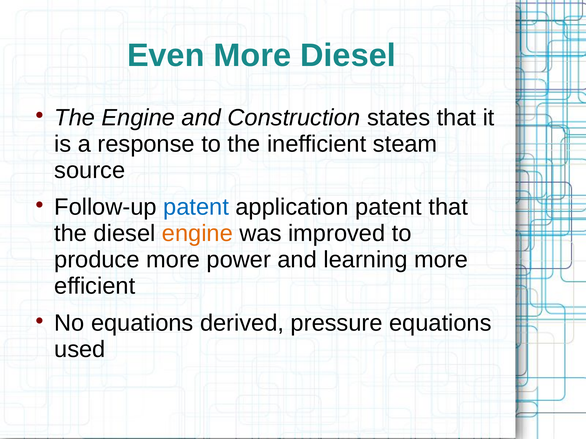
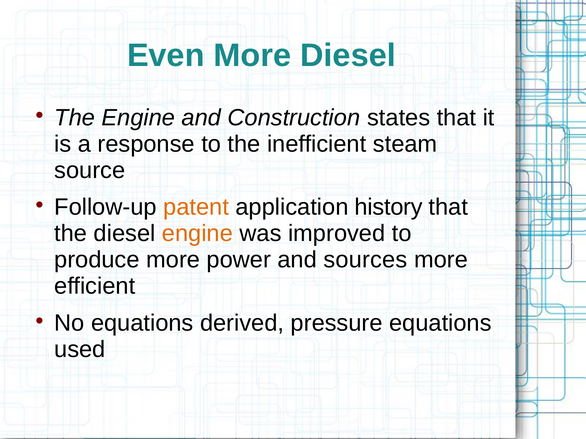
patent colour: blue -> orange (196, 207)
application patent: patent -> history (389, 207)
learning: learning -> sources (365, 260)
